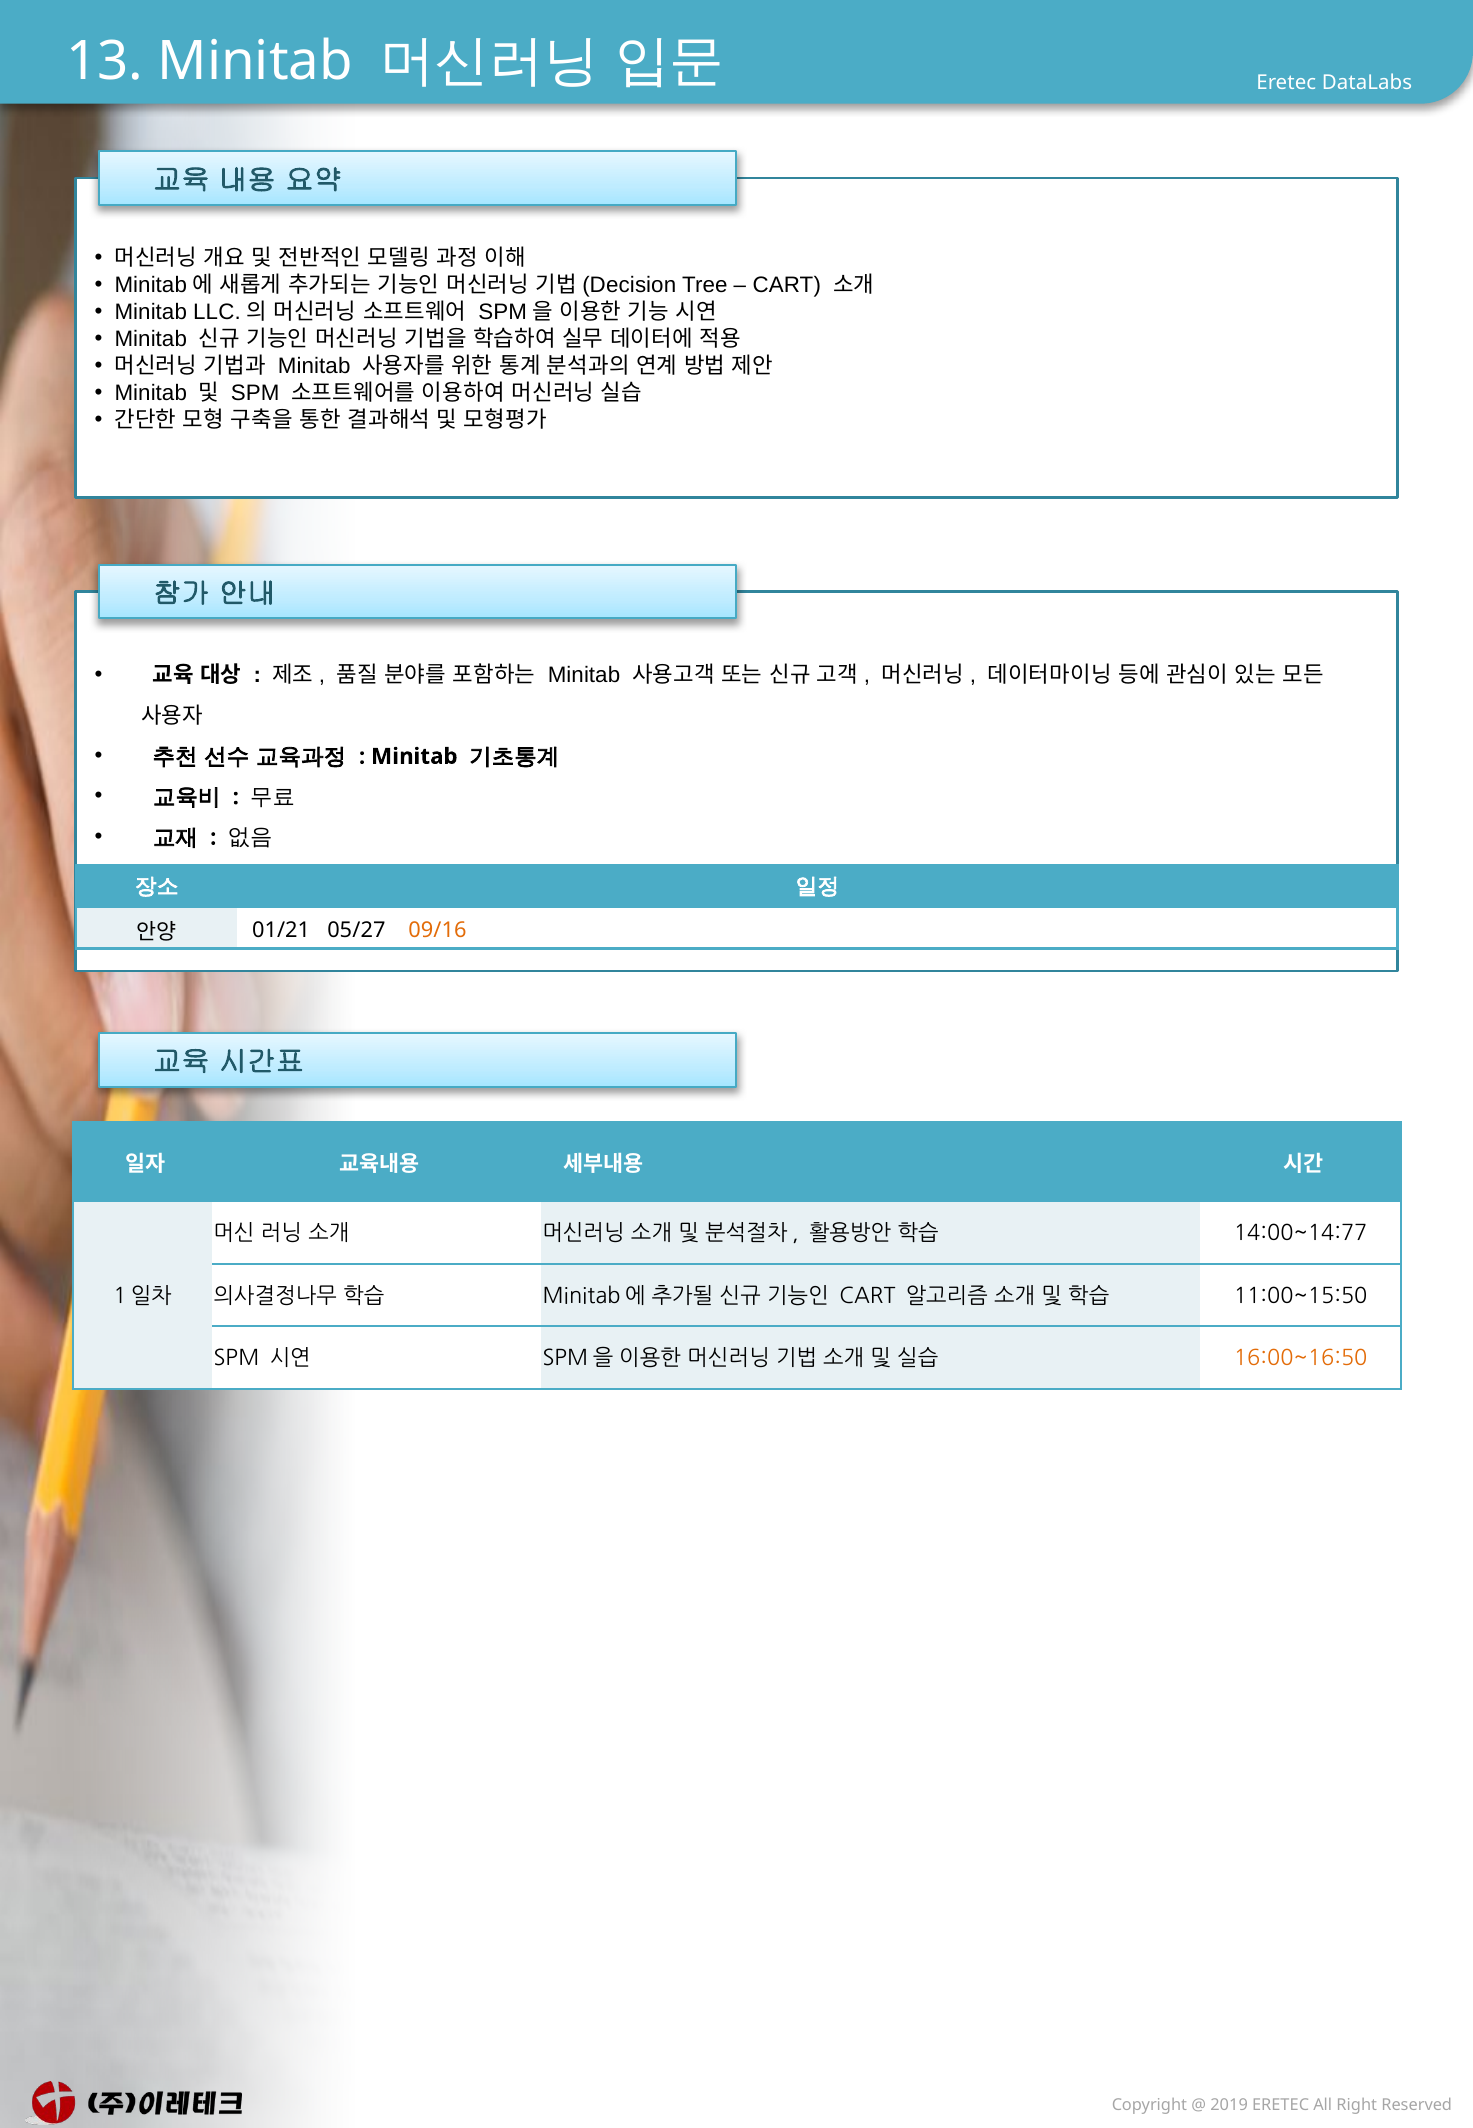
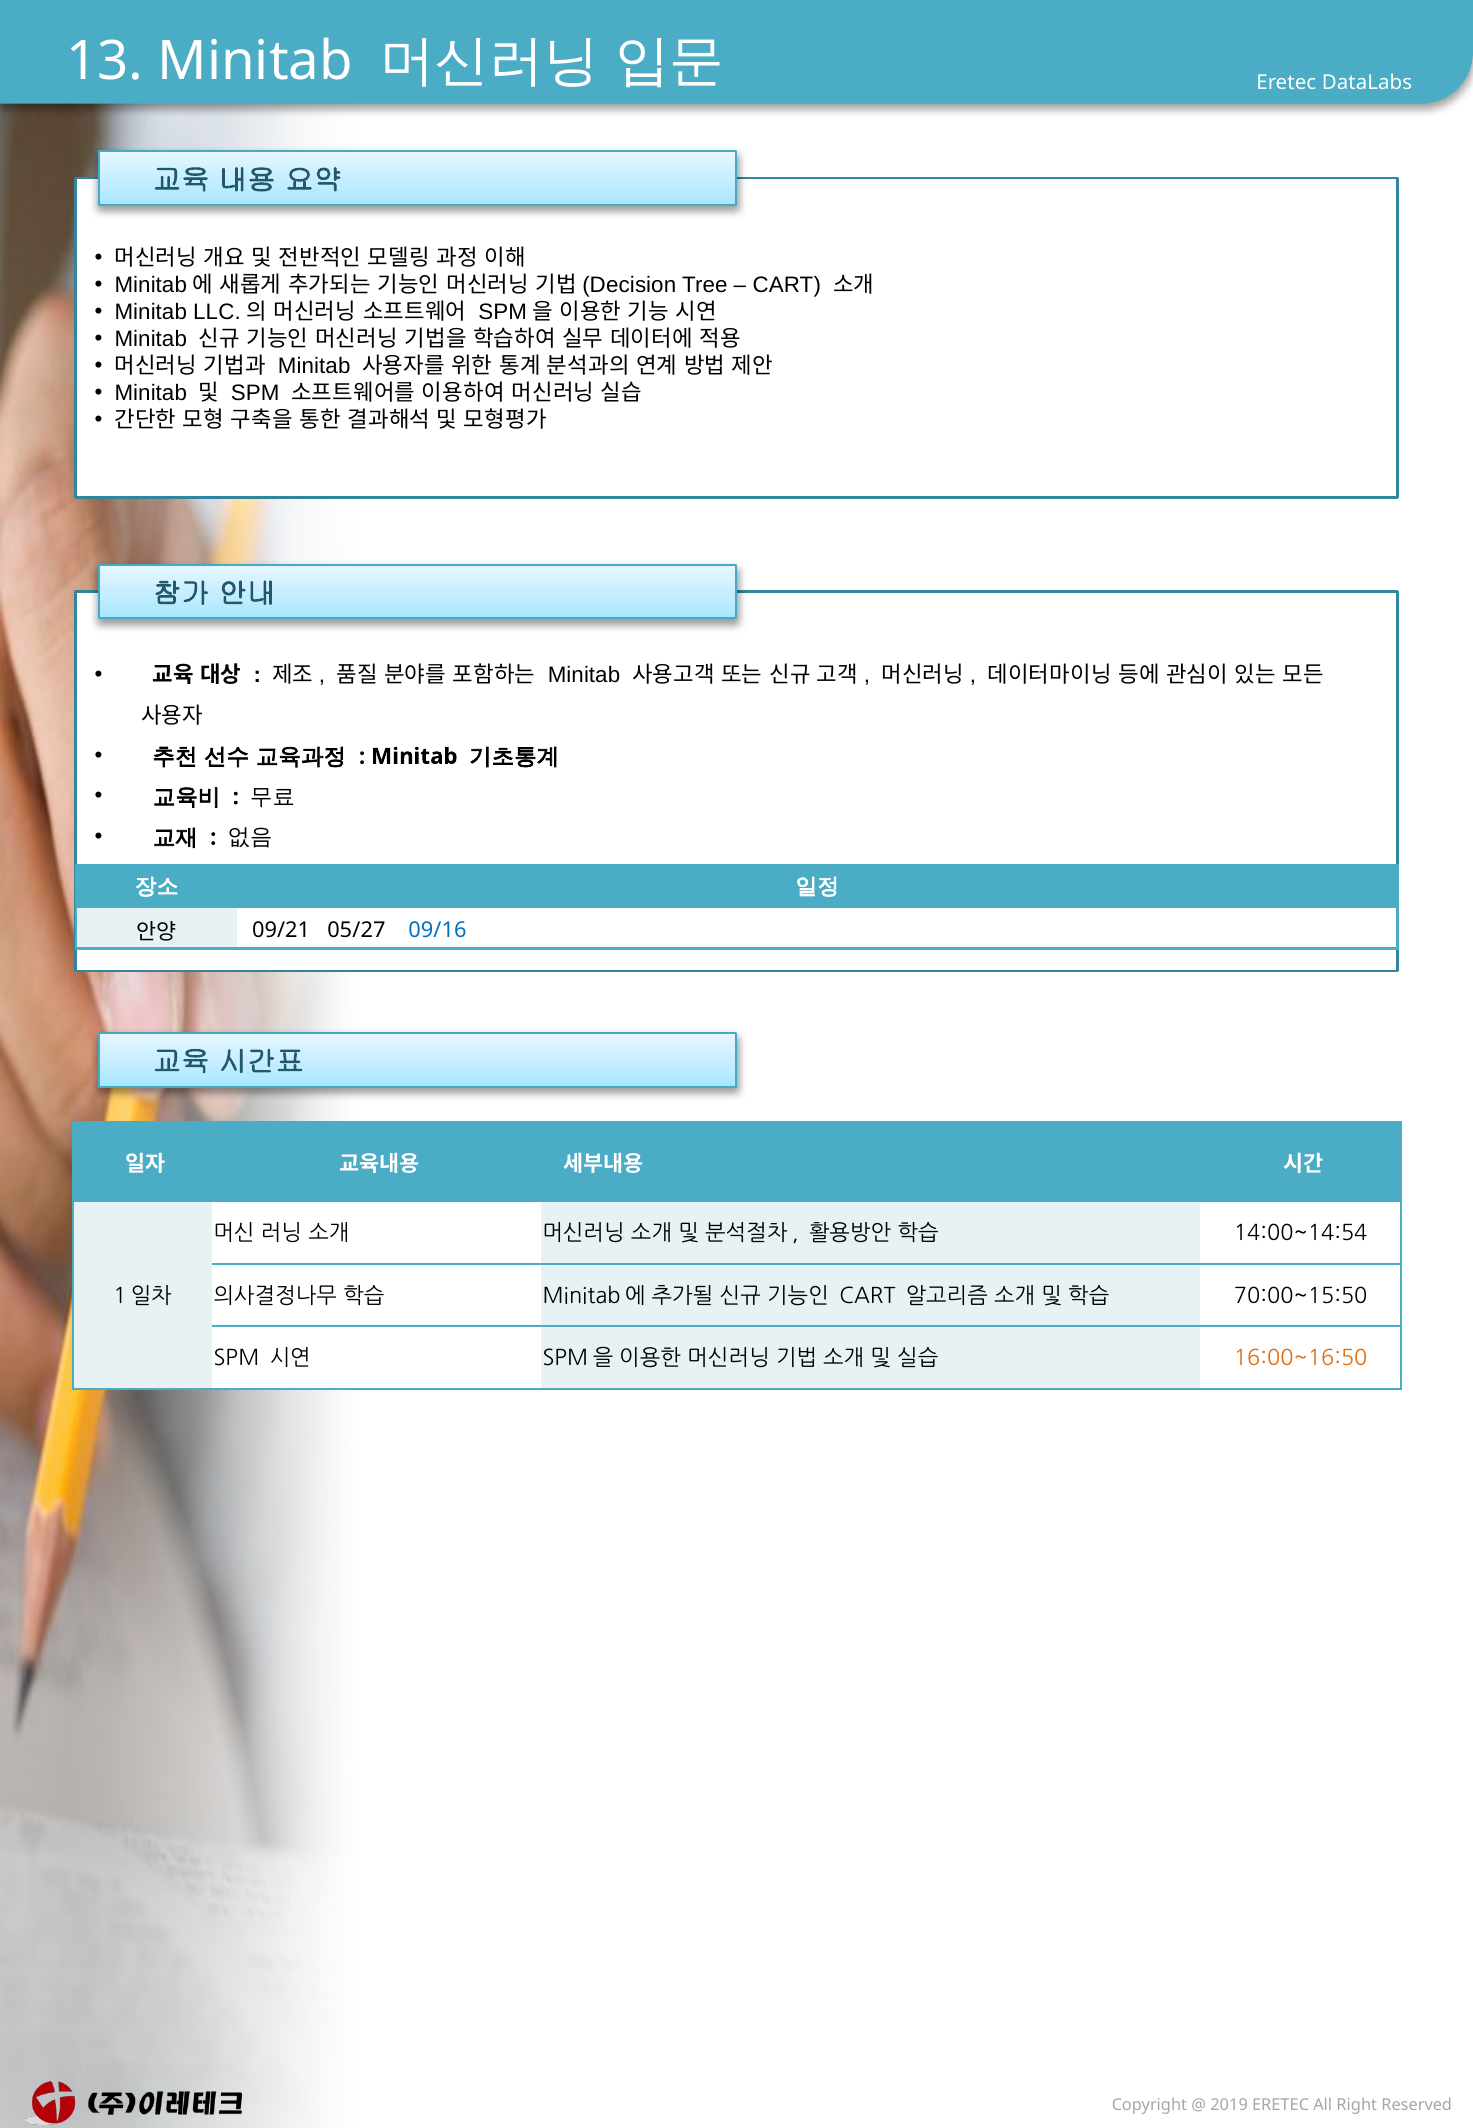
01/21: 01/21 -> 09/21 (281, 930)
09/16 colour: orange -> blue (437, 930)
14:00~14:77: 14:00~14:77 -> 14:00~14:54 (1301, 1233)
11:00~15:50: 11:00~15:50 -> 70:00~15:50 (1301, 1296)
